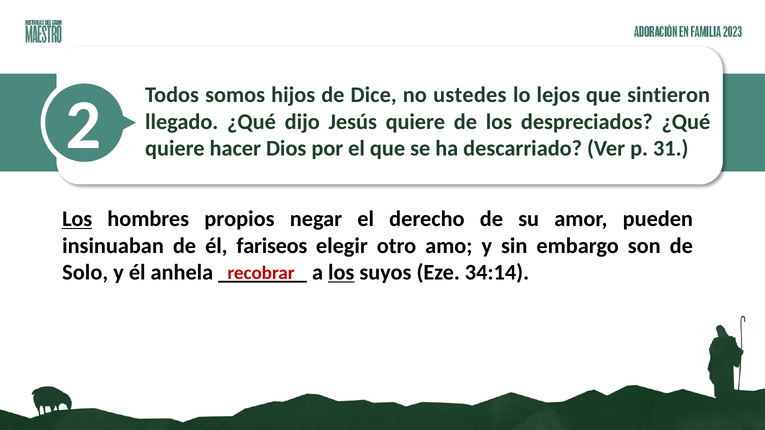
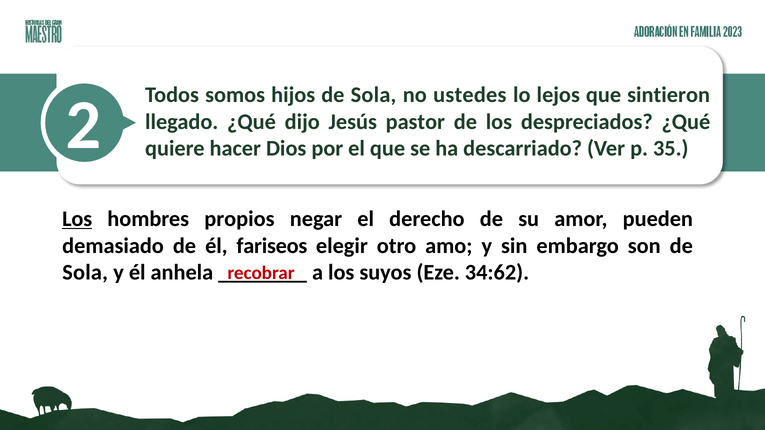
hijos de Dice: Dice -> Sola (374, 95)
Jesús quiere: quiere -> pastor (415, 122)
31: 31 -> 35 (671, 149)
insinuaban: insinuaban -> demasiado (113, 246)
Solo: Solo -> Sola (85, 273)
los underline: present -> none (341, 273)
34:14: 34:14 -> 34:62 (497, 273)
